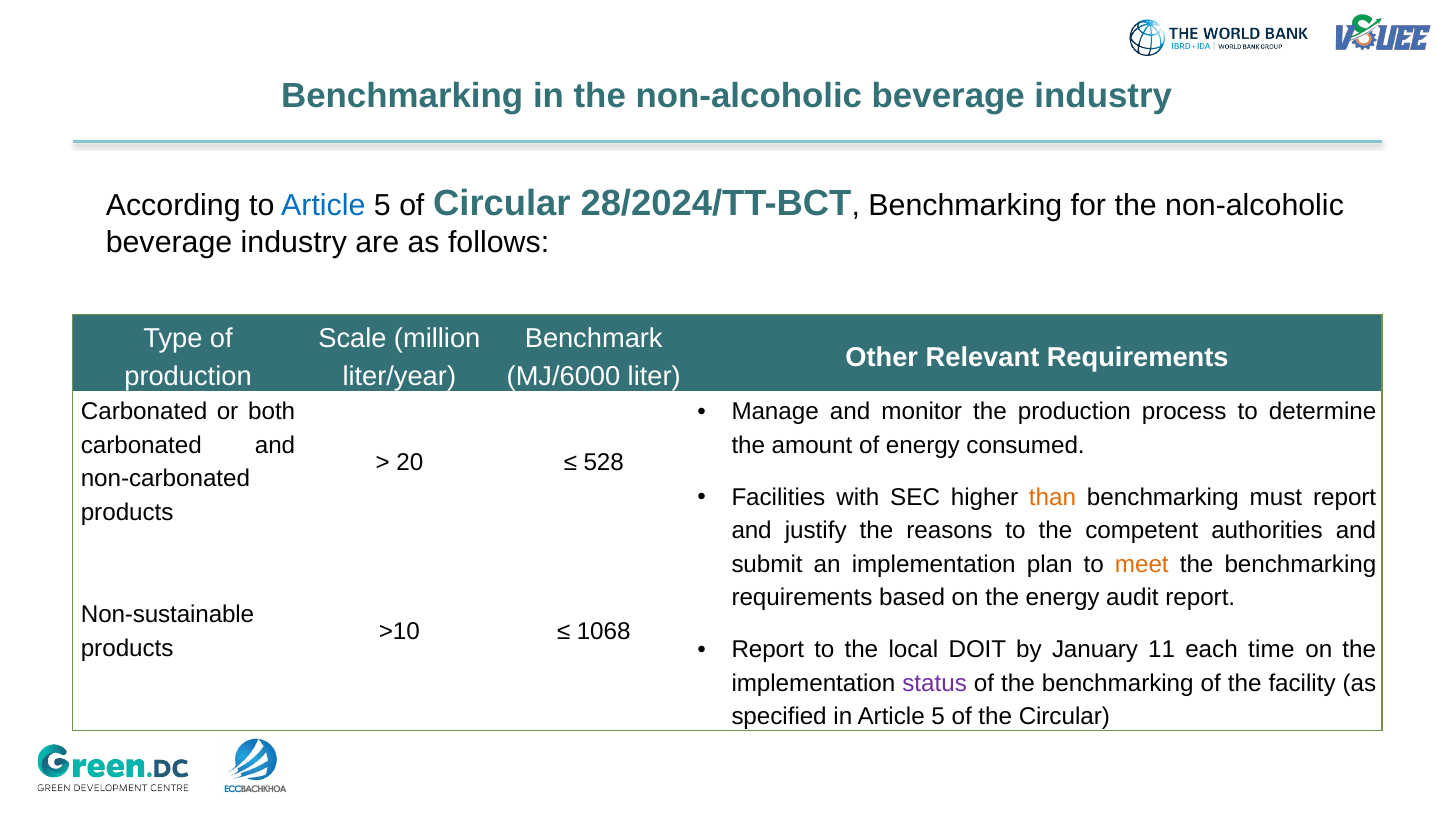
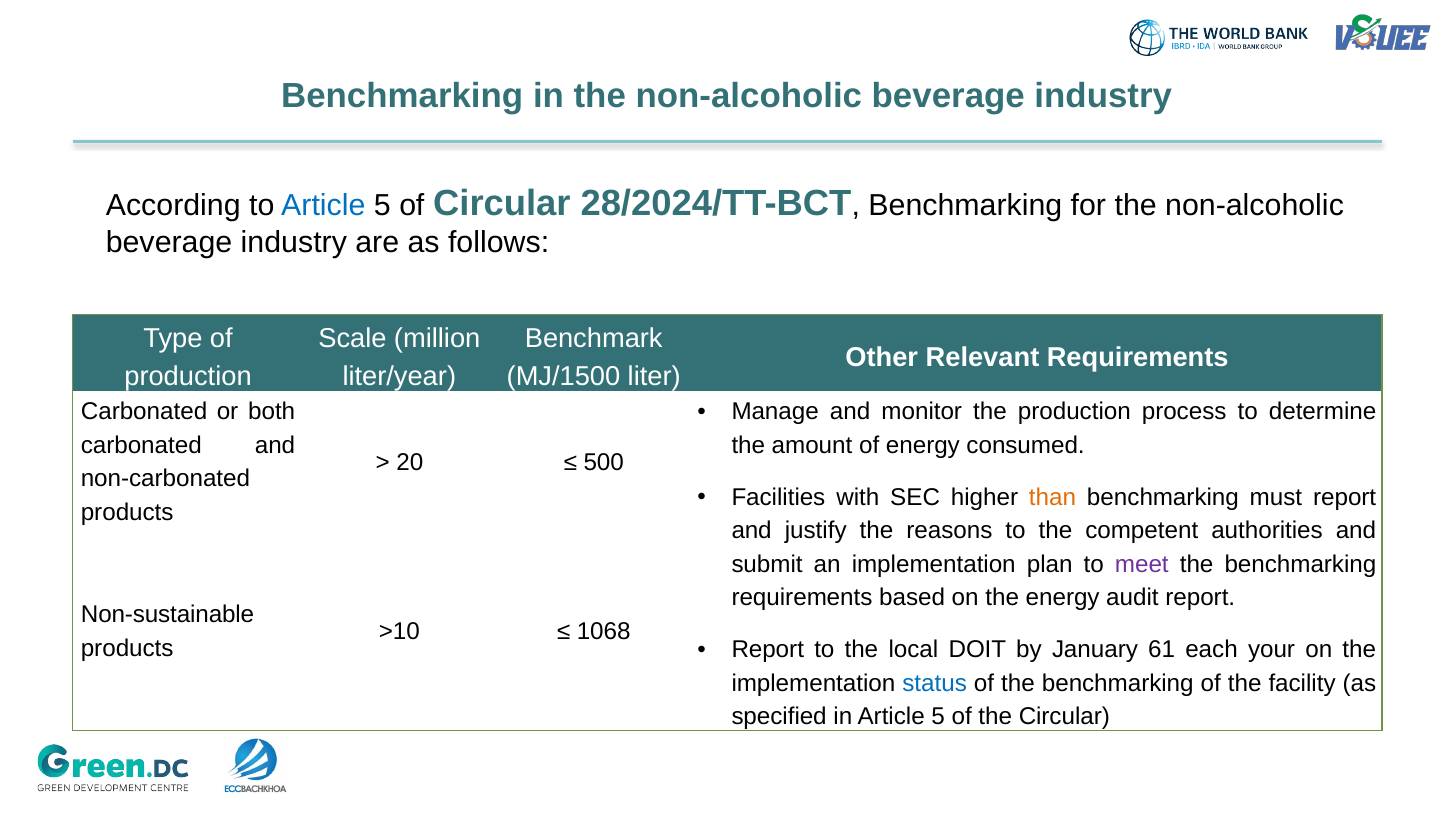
MJ/6000: MJ/6000 -> MJ/1500 (563, 376)
528: 528 -> 500 (604, 462)
meet colour: orange -> purple (1142, 565)
11: 11 -> 61 (1162, 650)
time: time -> your (1272, 650)
status colour: purple -> blue (935, 684)
